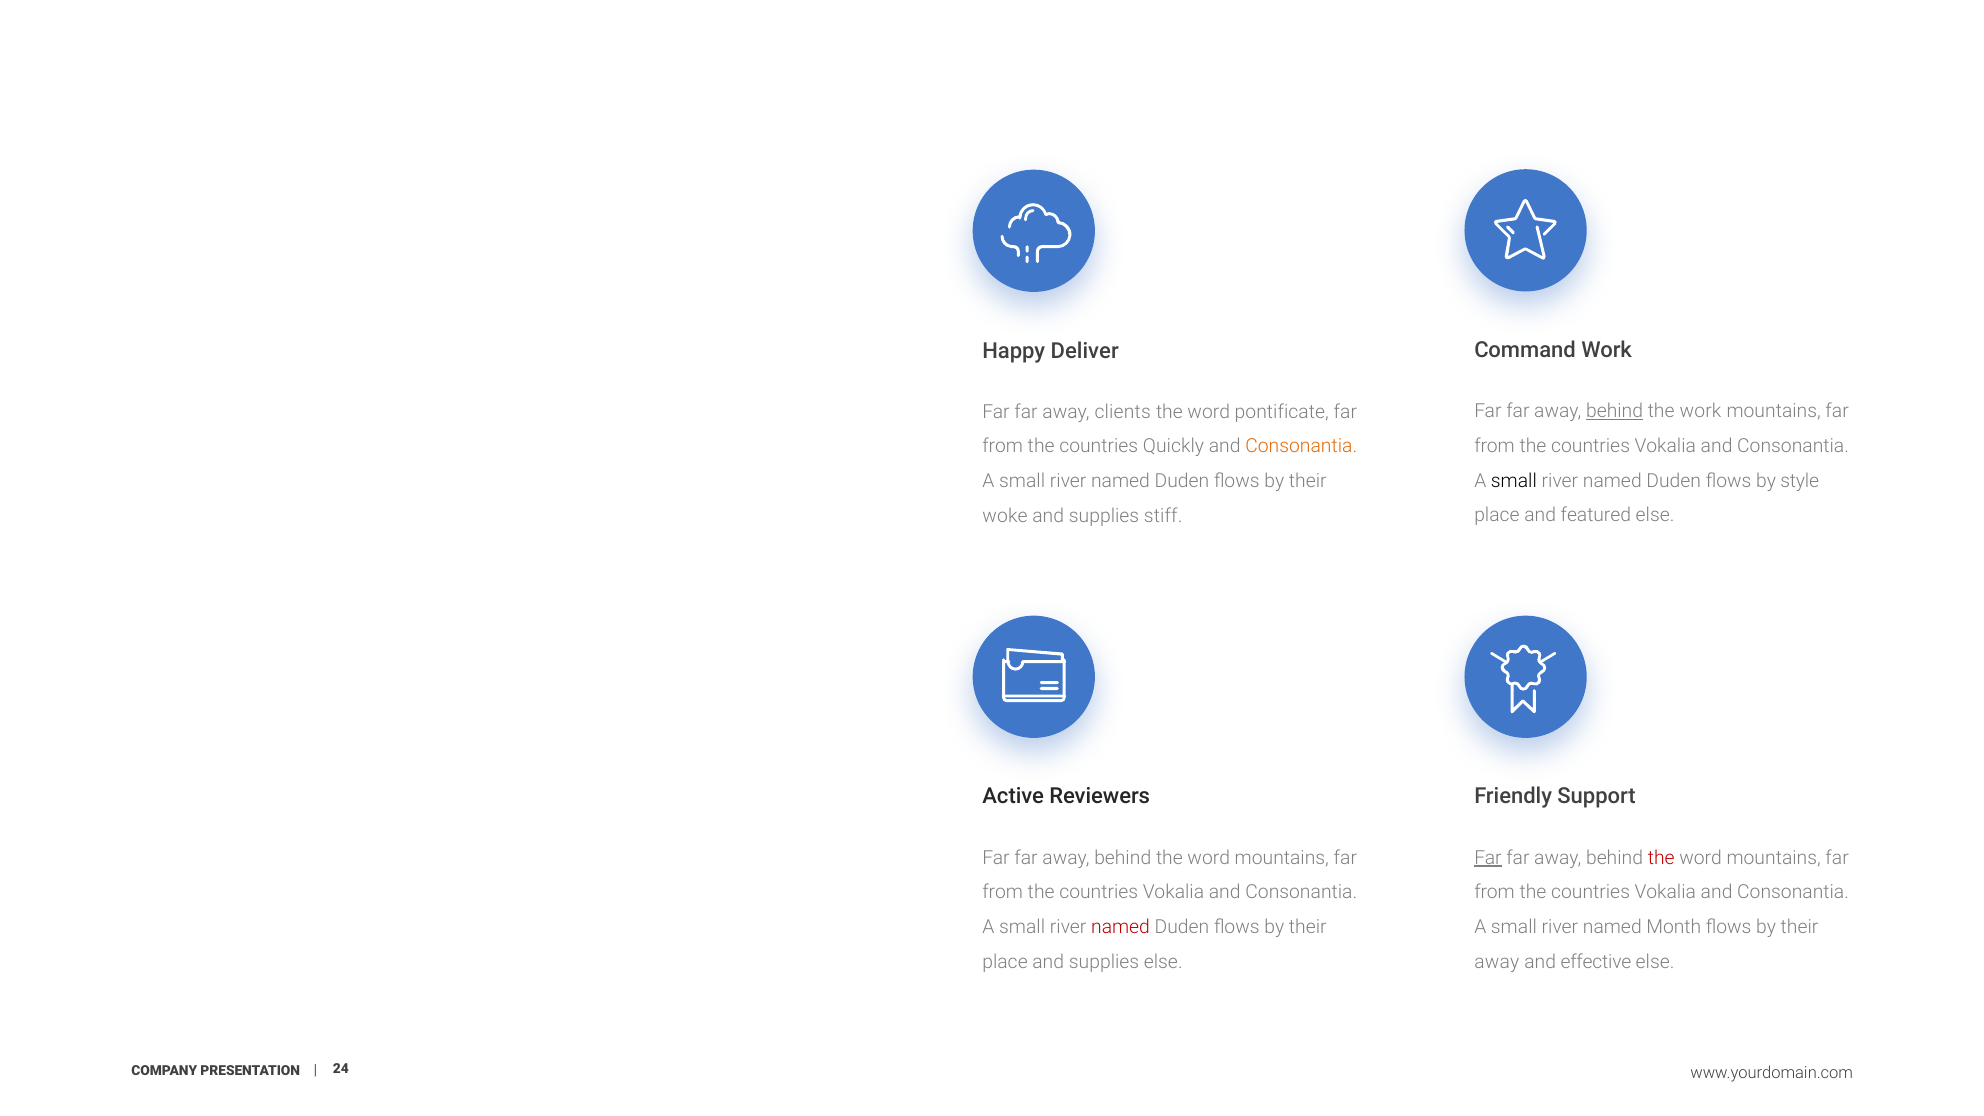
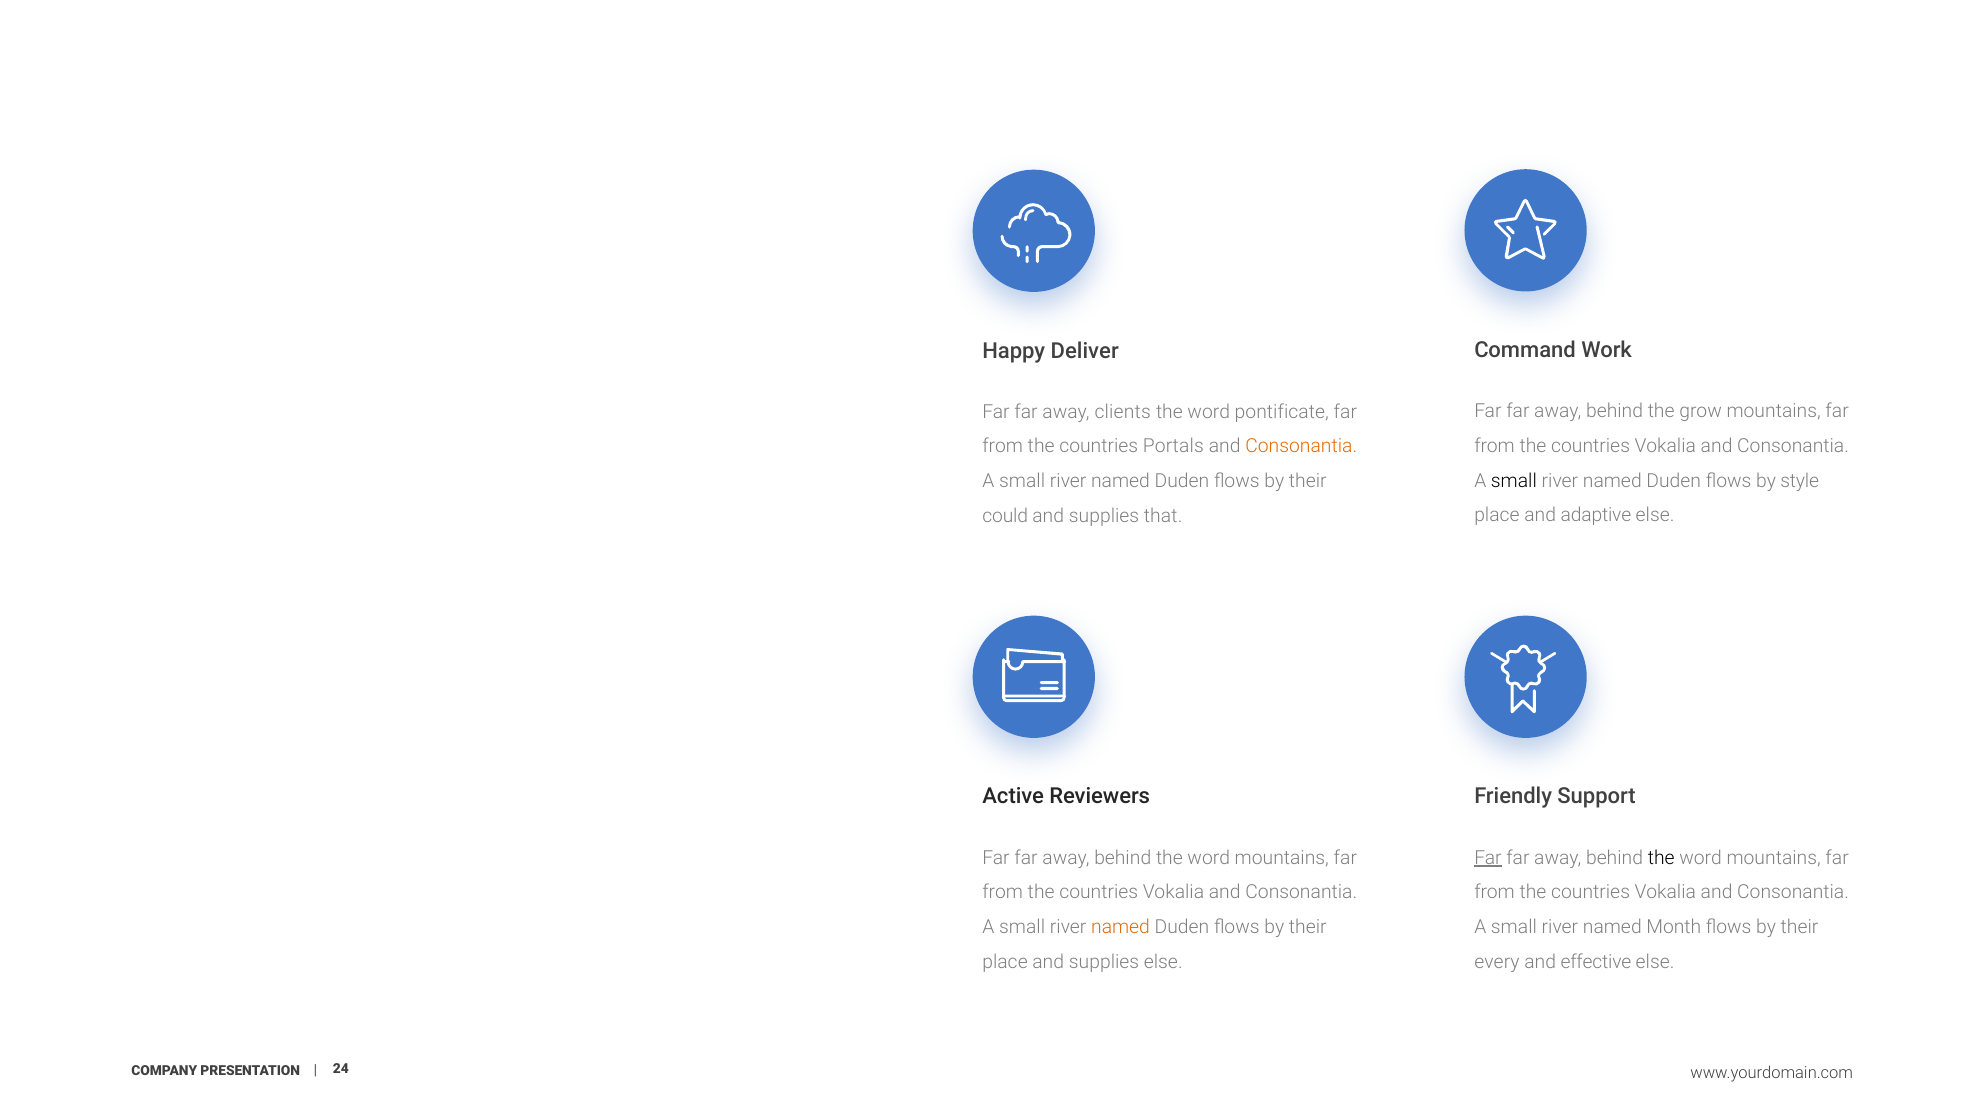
behind underline: present -> none (1615, 411)
the work: work -> grow (1701, 411)
Quickly: Quickly -> Portals (1173, 446)
featured: featured -> adaptive (1596, 515)
woke: woke -> could (1005, 516)
stiff: stiff -> that (1163, 516)
the colour: red -> black (1661, 858)
named colour: red -> orange (1121, 927)
away: away -> every (1497, 962)
